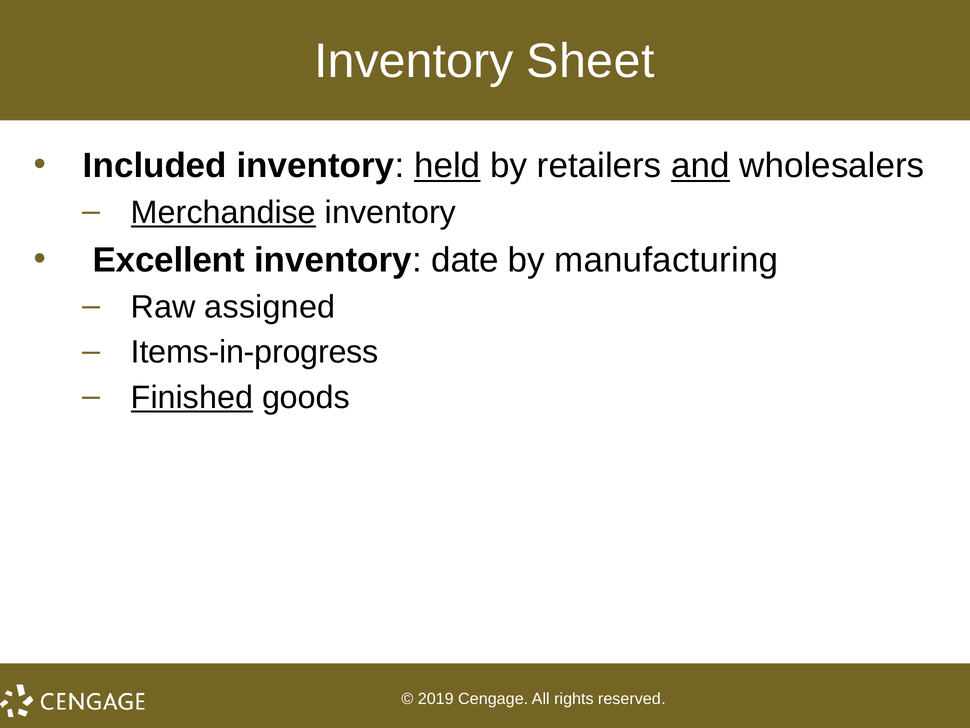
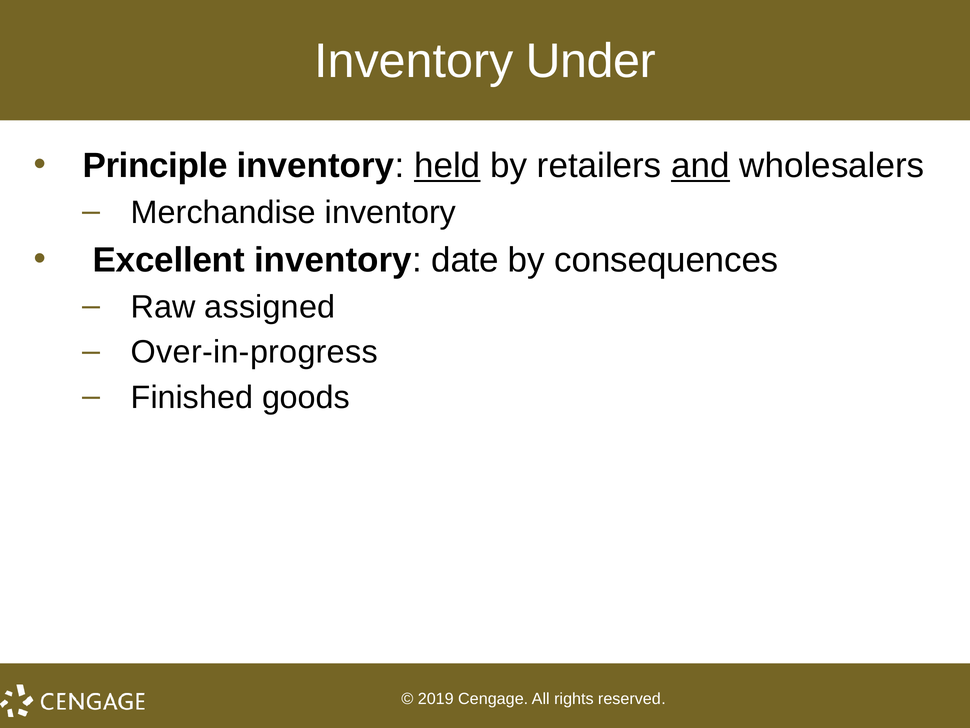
Sheet: Sheet -> Under (591, 61)
Included: Included -> Principle (155, 166)
Merchandise underline: present -> none (223, 212)
manufacturing: manufacturing -> consequences (666, 260)
Items-in-progress: Items-in-progress -> Over-in-progress (254, 352)
Finished underline: present -> none (192, 397)
